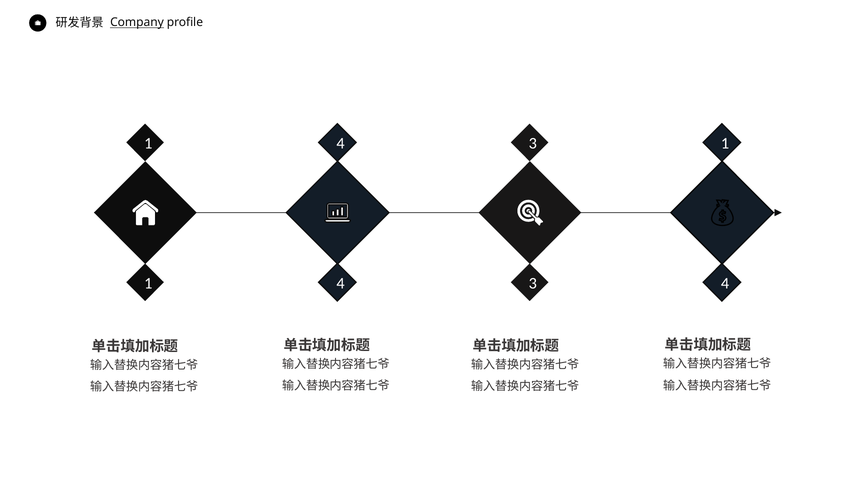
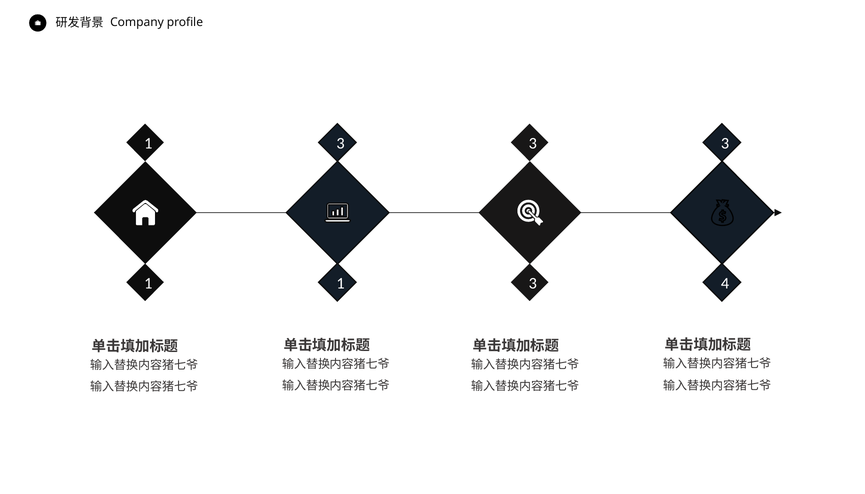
Company underline: present -> none (137, 22)
4: 4 -> 3 (341, 143)
1: 1 -> 3 (725, 143)
4: 4 -> 1 (341, 283)
